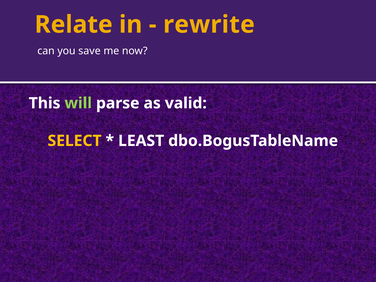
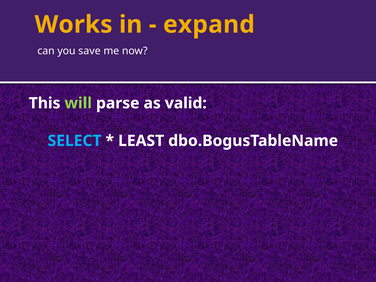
Relate: Relate -> Works (74, 25)
rewrite: rewrite -> expand (209, 25)
SELECT colour: yellow -> light blue (75, 141)
